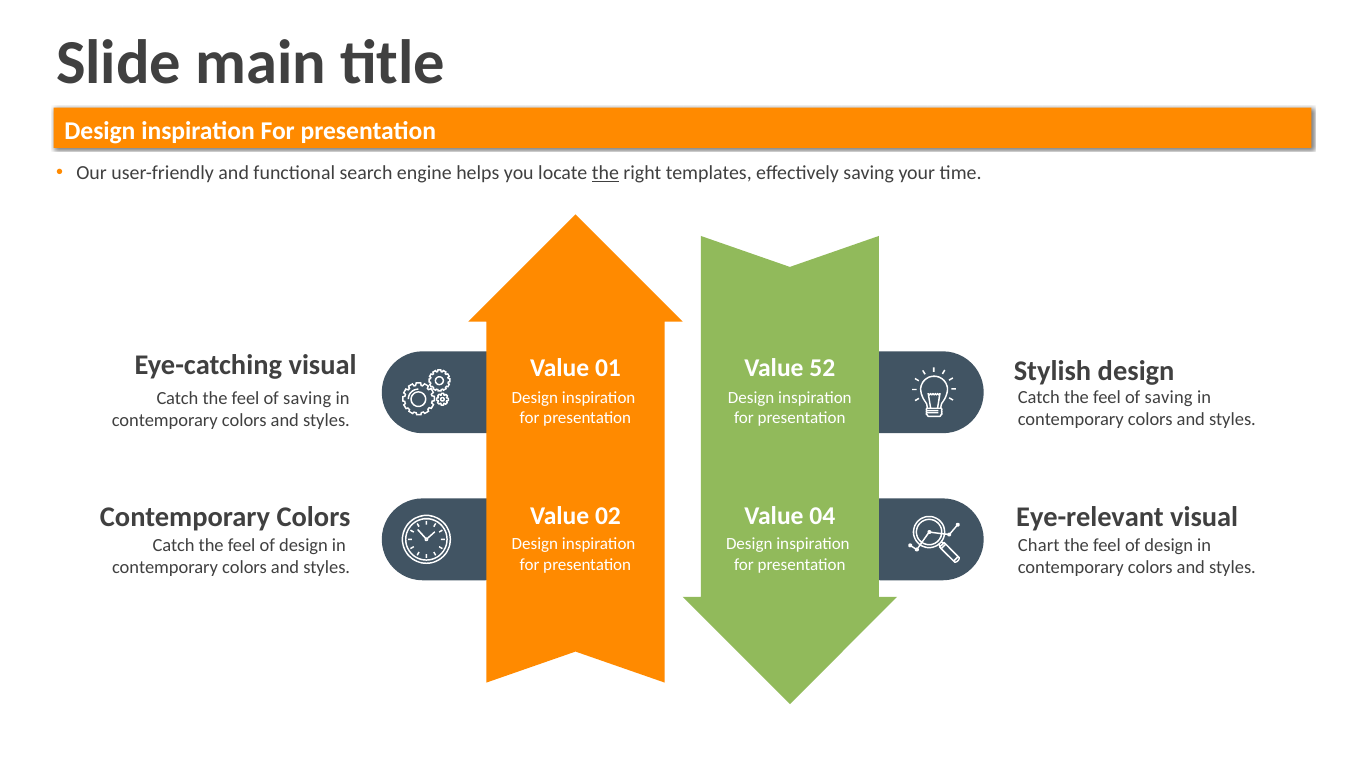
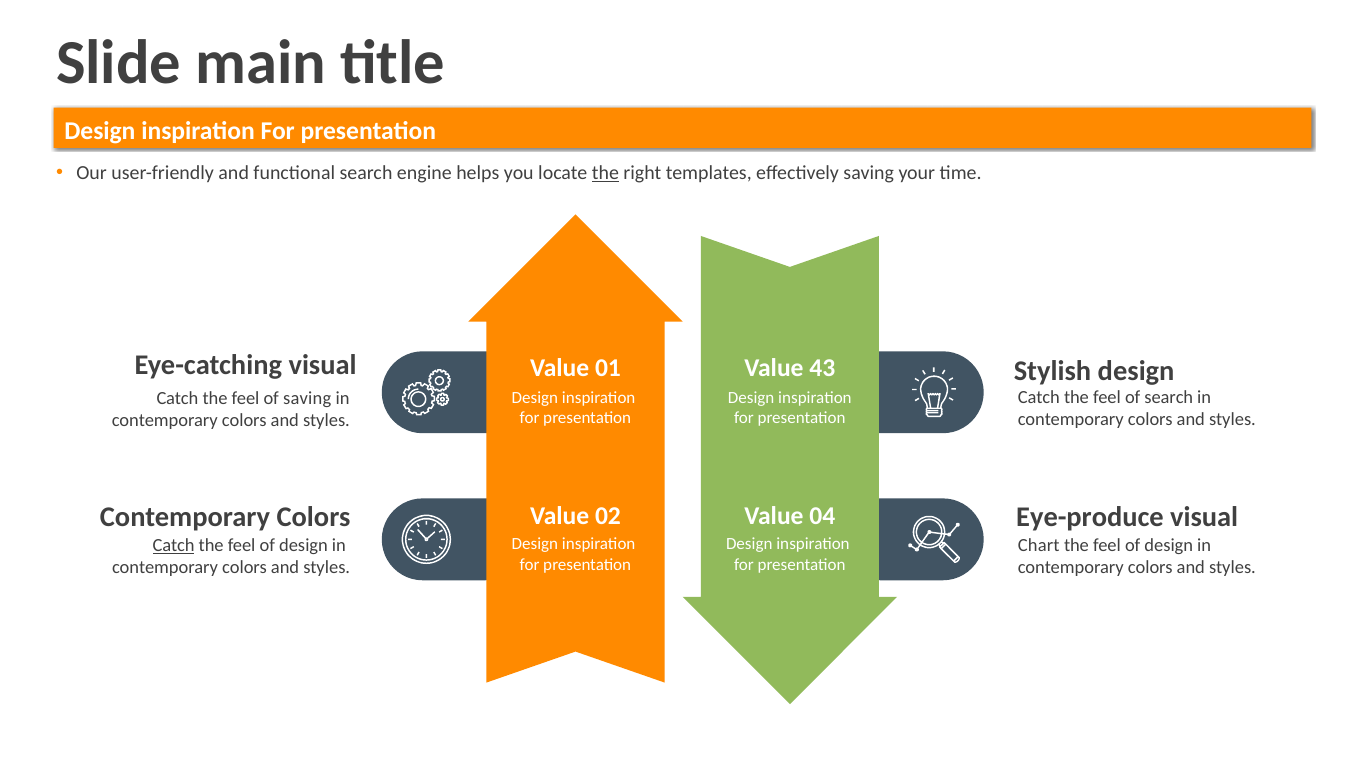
52: 52 -> 43 (822, 368)
saving: saving -> search (1169, 397)
Eye-relevant: Eye-relevant -> Eye-produce (1090, 517)
Catch underline: none -> present (174, 545)
